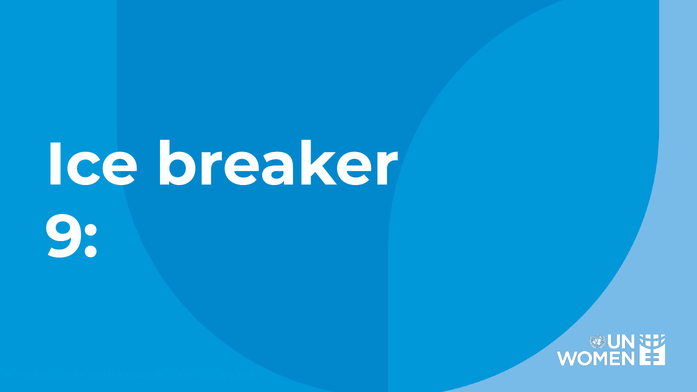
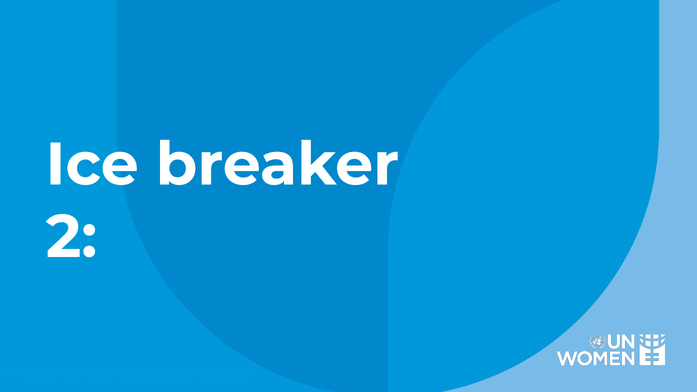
9: 9 -> 2 (71, 237)
